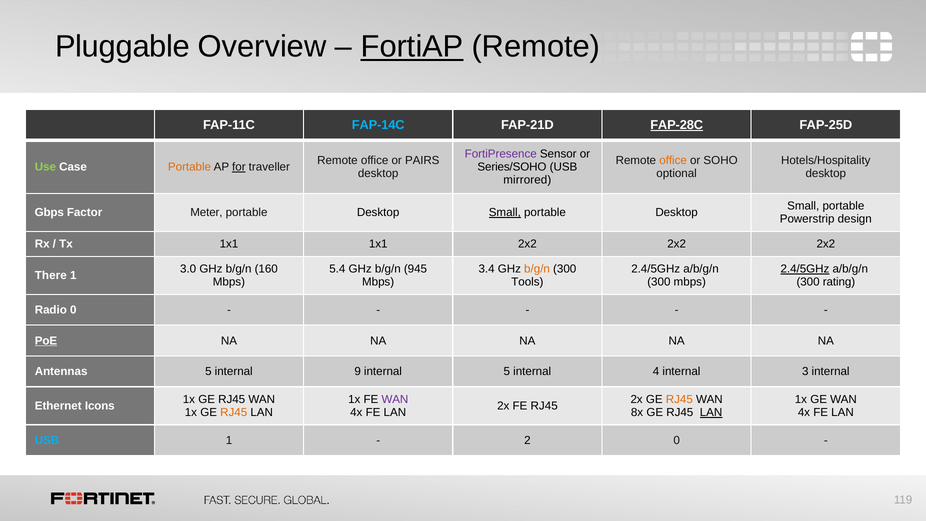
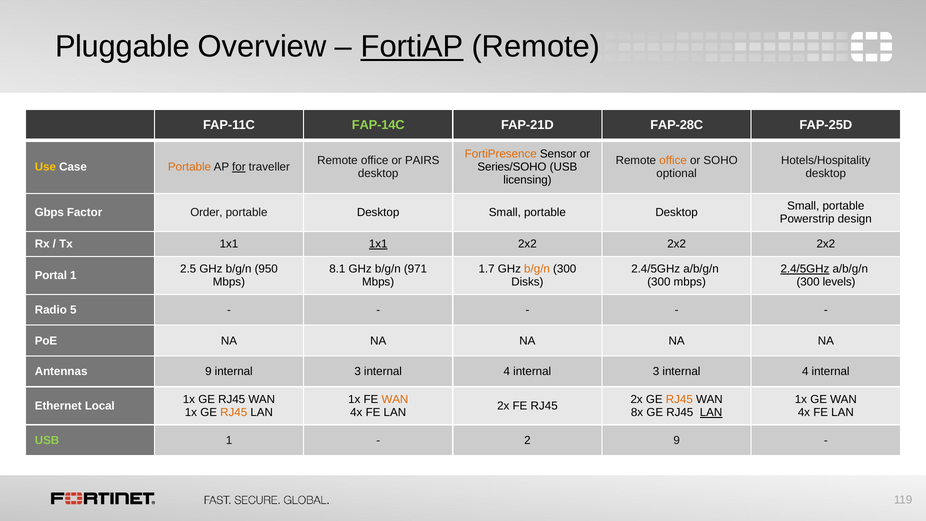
FAP-14C colour: light blue -> light green (378, 125)
FAP-28C underline: present -> none (677, 125)
FortiPresence colour: purple -> orange (501, 154)
Use colour: light green -> yellow (45, 167)
mirrored: mirrored -> licensing (527, 180)
Meter: Meter -> Order (206, 213)
Small underline: present -> none (505, 213)
1x1 underline: none -> present (378, 244)
3.0: 3.0 -> 2.5 (188, 269)
160: 160 -> 950 (266, 269)
5.4: 5.4 -> 8.1 (337, 269)
945: 945 -> 971 (415, 269)
3.4: 3.4 -> 1.7 (487, 269)
There: There -> Portal (51, 275)
Tools: Tools -> Disks (527, 282)
rating: rating -> levels (839, 282)
Radio 0: 0 -> 5 (73, 310)
PoE underline: present -> none (46, 341)
Antennas 5: 5 -> 9 (208, 371)
9: 9 -> 3 (358, 371)
5: 5 -> 4 (507, 371)
4: 4 -> 3 (656, 371)
3: 3 -> 4 (805, 371)
WAN colour: purple -> orange (395, 399)
Icons: Icons -> Local (100, 406)
USB colour: light blue -> light green (47, 440)
2 0: 0 -> 9 (677, 440)
